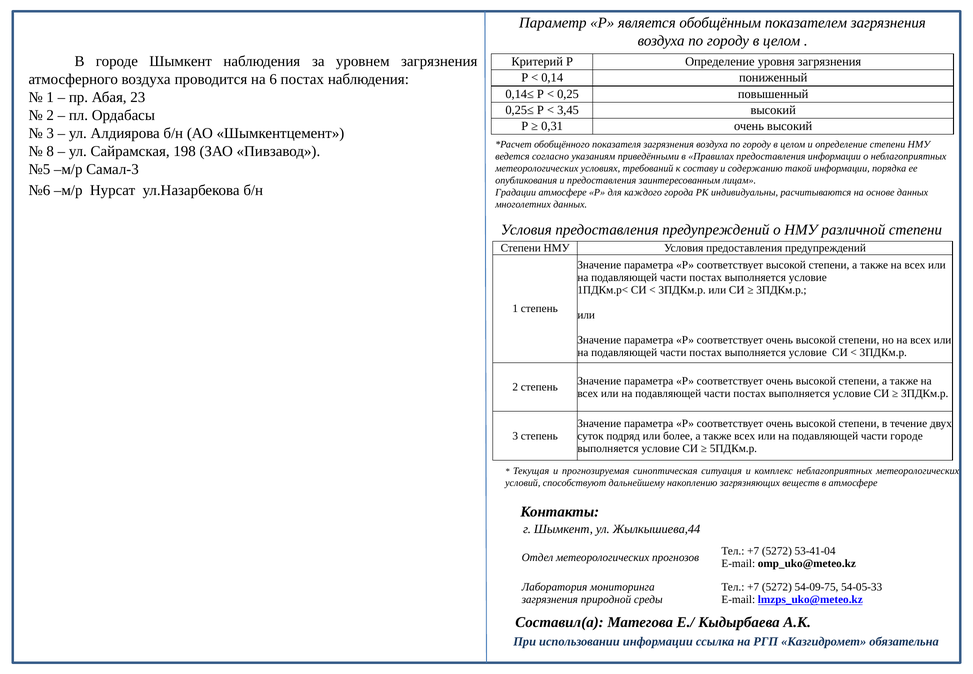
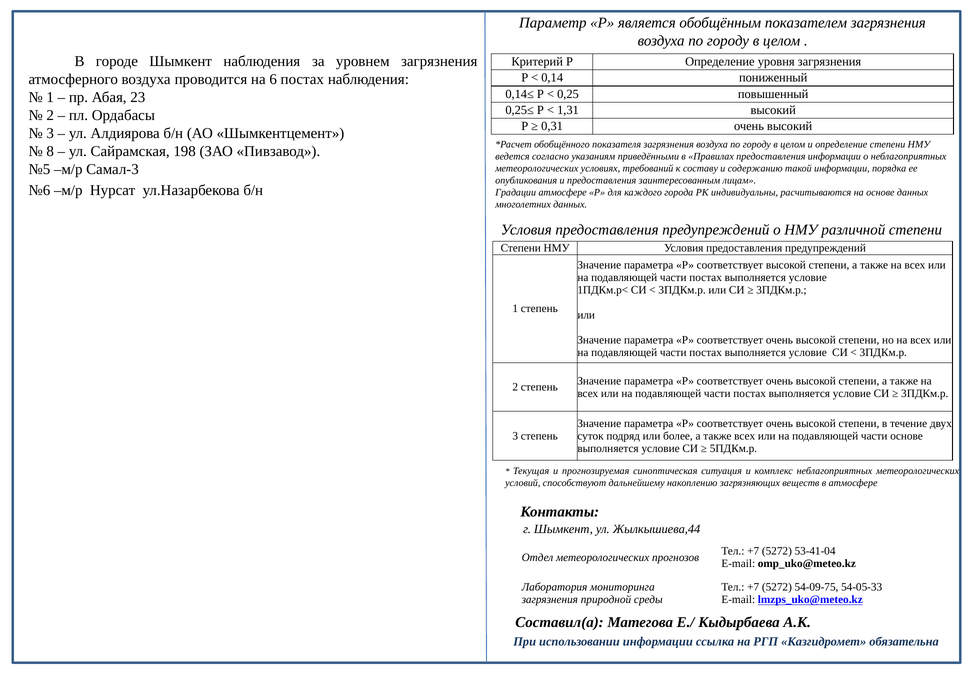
3,45: 3,45 -> 1,31 (568, 110)
части городе: городе -> основе (907, 436)
